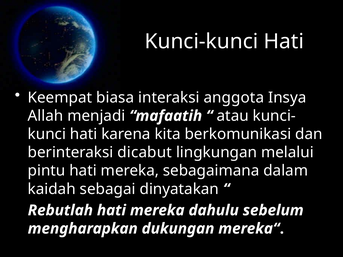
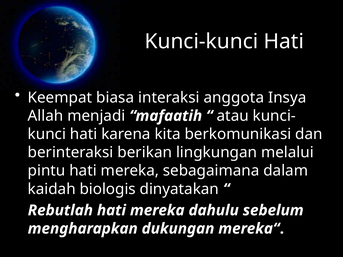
dicabut: dicabut -> berikan (145, 153)
sebagai: sebagai -> biologis (108, 189)
